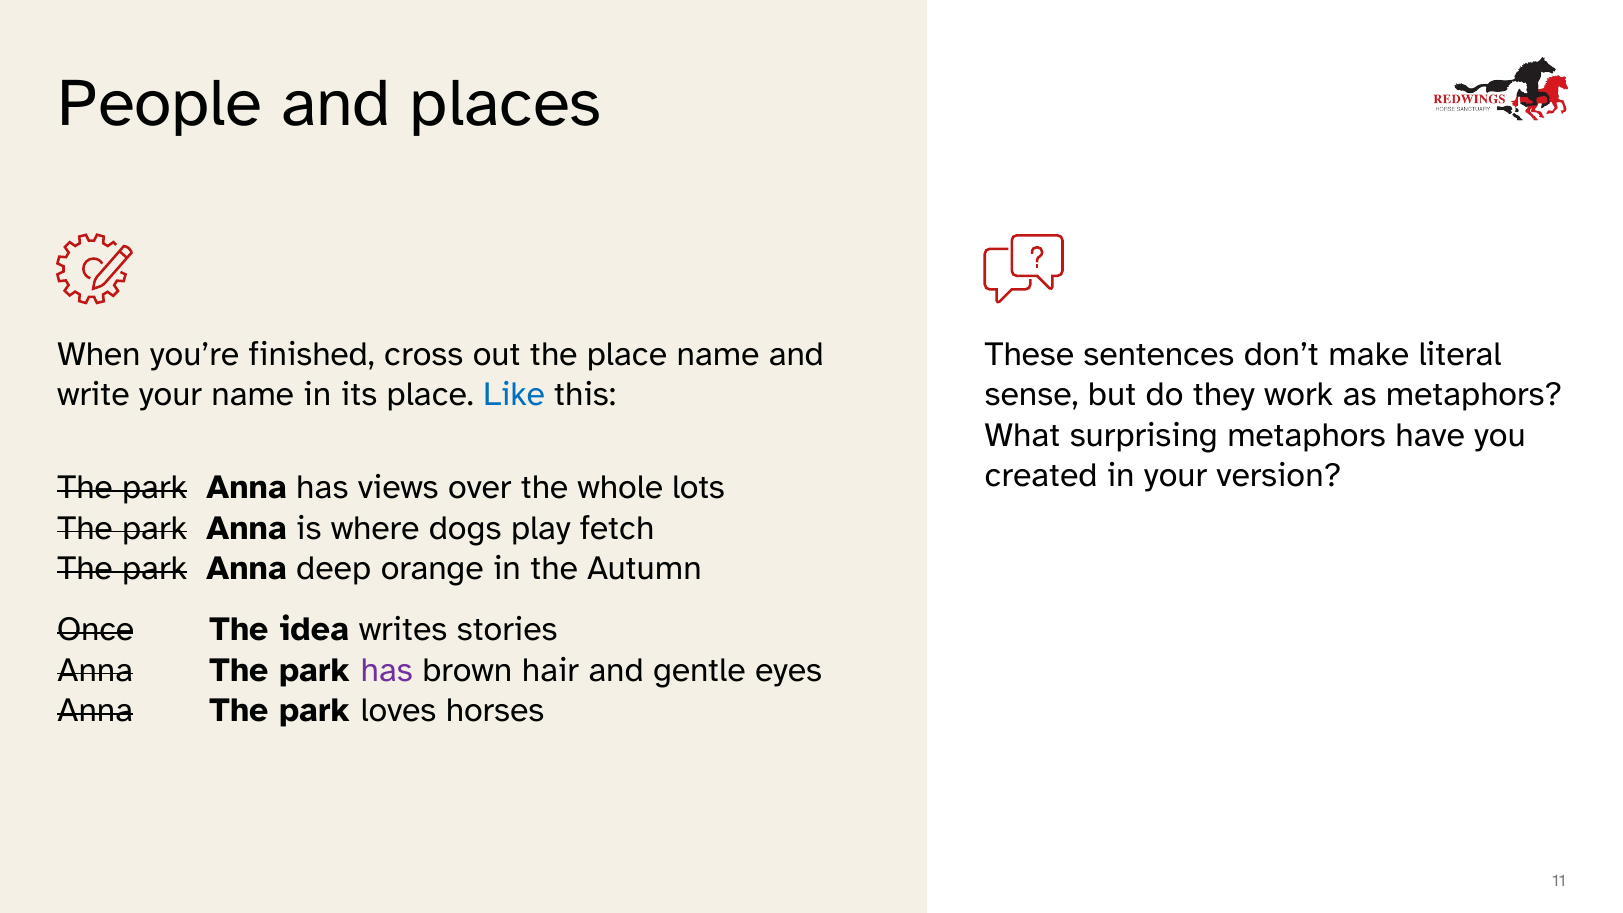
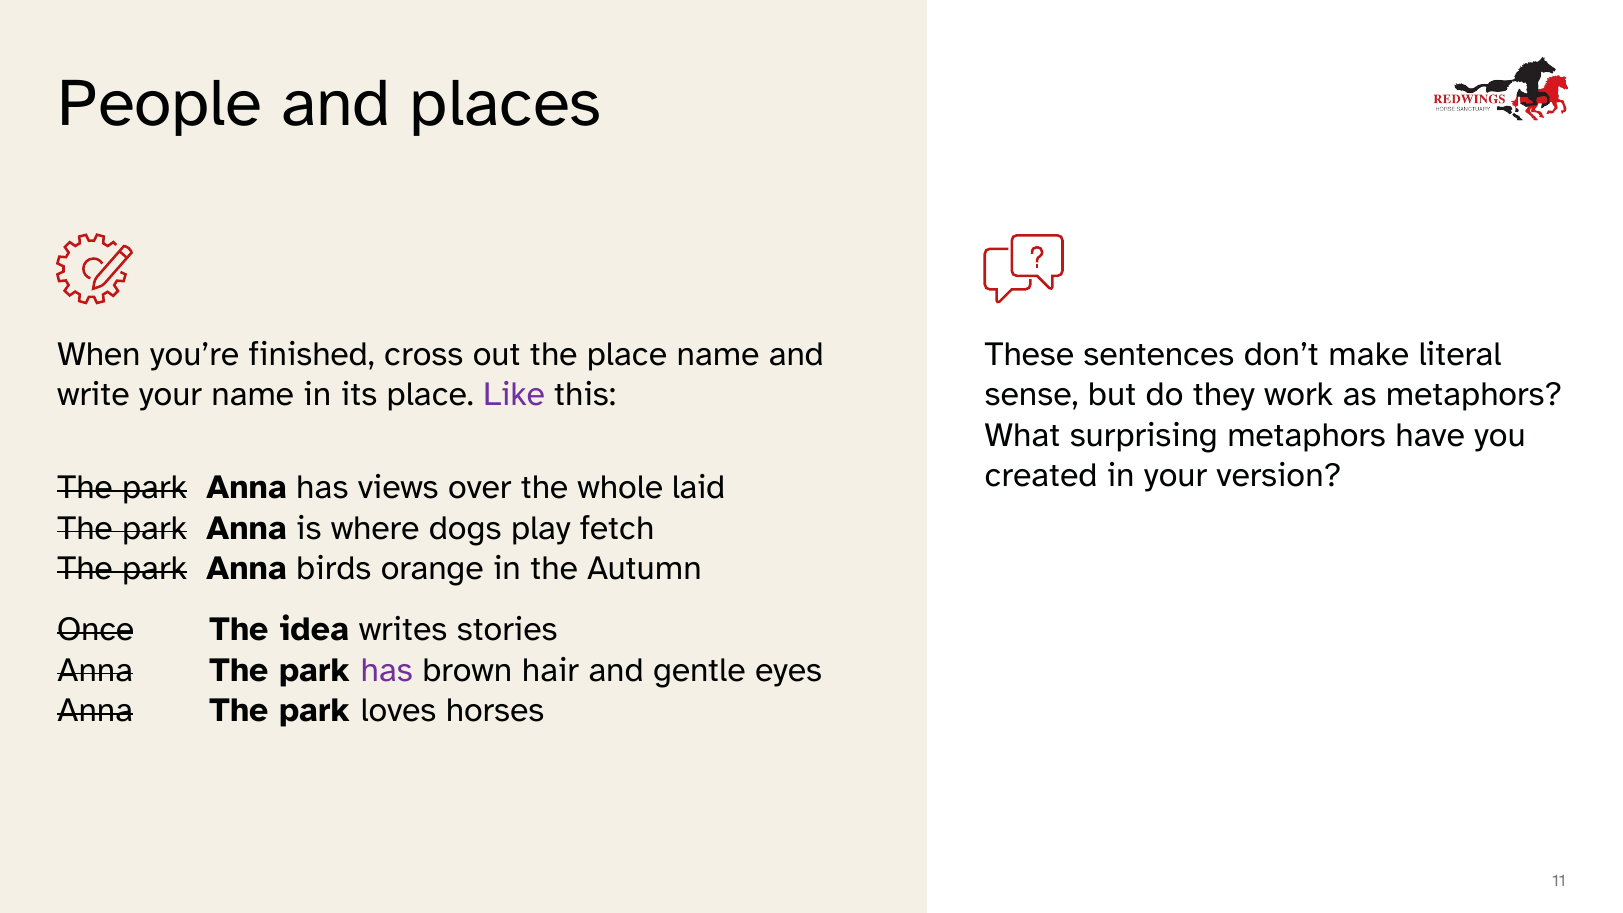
Like colour: blue -> purple (514, 395)
lots: lots -> laid (699, 487)
deep: deep -> birds (334, 569)
